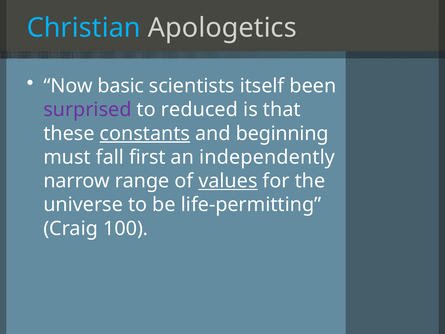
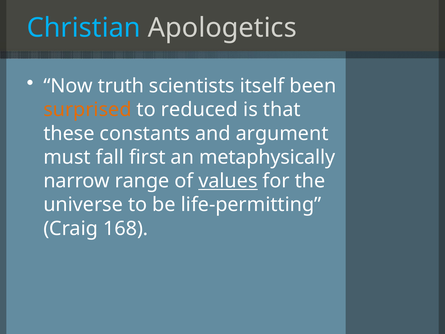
basic: basic -> truth (121, 86)
surprised colour: purple -> orange (87, 110)
constants underline: present -> none (145, 133)
beginning: beginning -> argument (282, 133)
independently: independently -> metaphysically (267, 157)
100: 100 -> 168 (126, 228)
